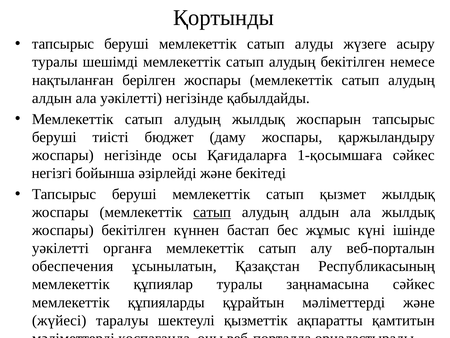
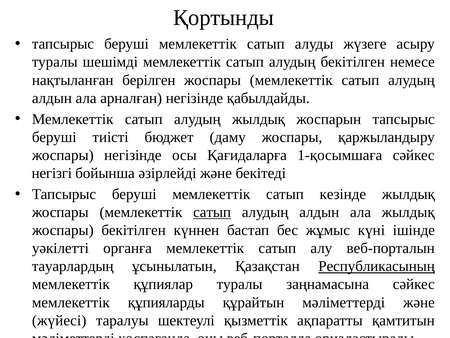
уәкiлеттi: уәкiлеттi -> арналған (131, 98)
қызмет: қызмет -> кезінде (343, 194)
обеспечения: обеспечения -> тауарлардың (73, 266)
Республикасының underline: none -> present (377, 266)
